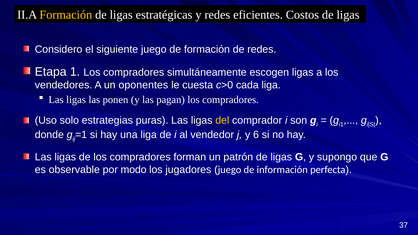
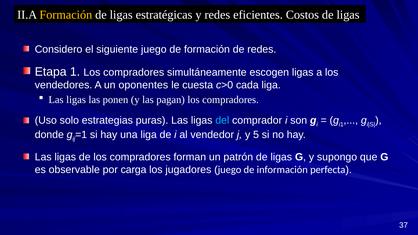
del colour: yellow -> light blue (222, 121)
6: 6 -> 5 (256, 135)
modo: modo -> carga (134, 170)
